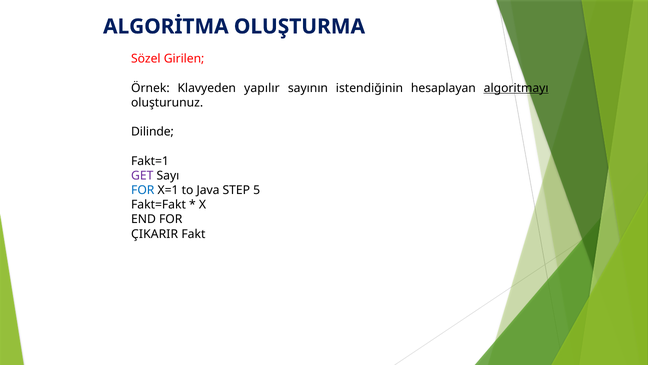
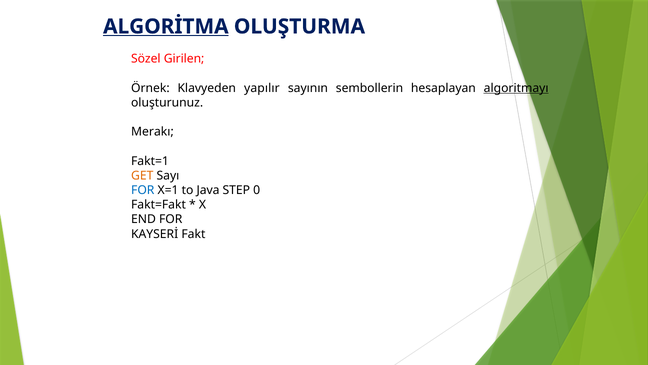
ALGORİTMA underline: none -> present (166, 26)
istendiğinin: istendiğinin -> sembollerin (370, 88)
Dilinde: Dilinde -> Merakı (152, 132)
GET colour: purple -> orange (142, 175)
5: 5 -> 0 (257, 190)
ÇIKARIR: ÇIKARIR -> KAYSERİ (155, 234)
